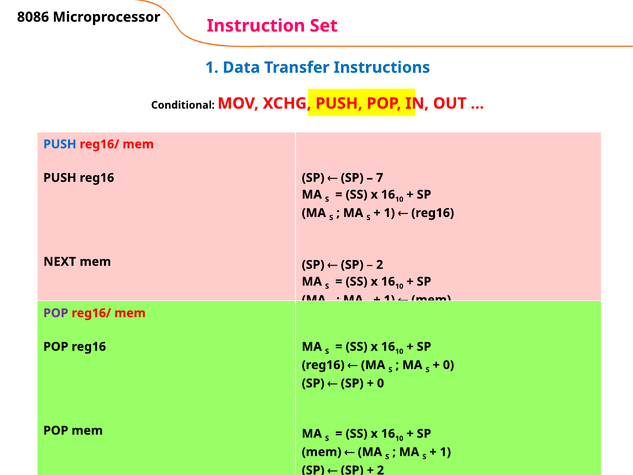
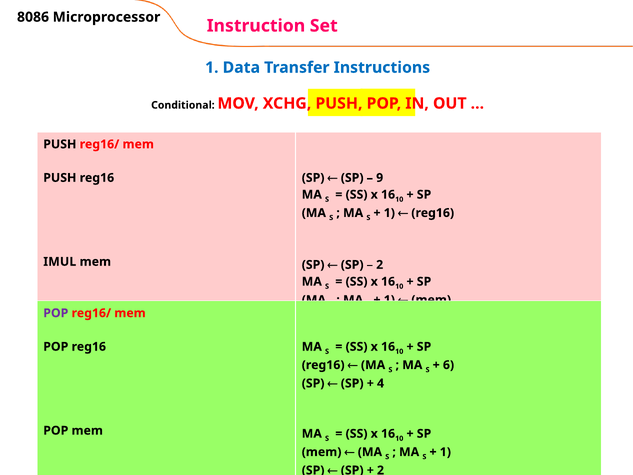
PUSH colour: blue -> black (60, 144)
7: 7 -> 9 (380, 178)
NEXT: NEXT -> IMUL (60, 262)
0: 0 -> 6 (449, 365)
0: 0 -> 4 (381, 383)
